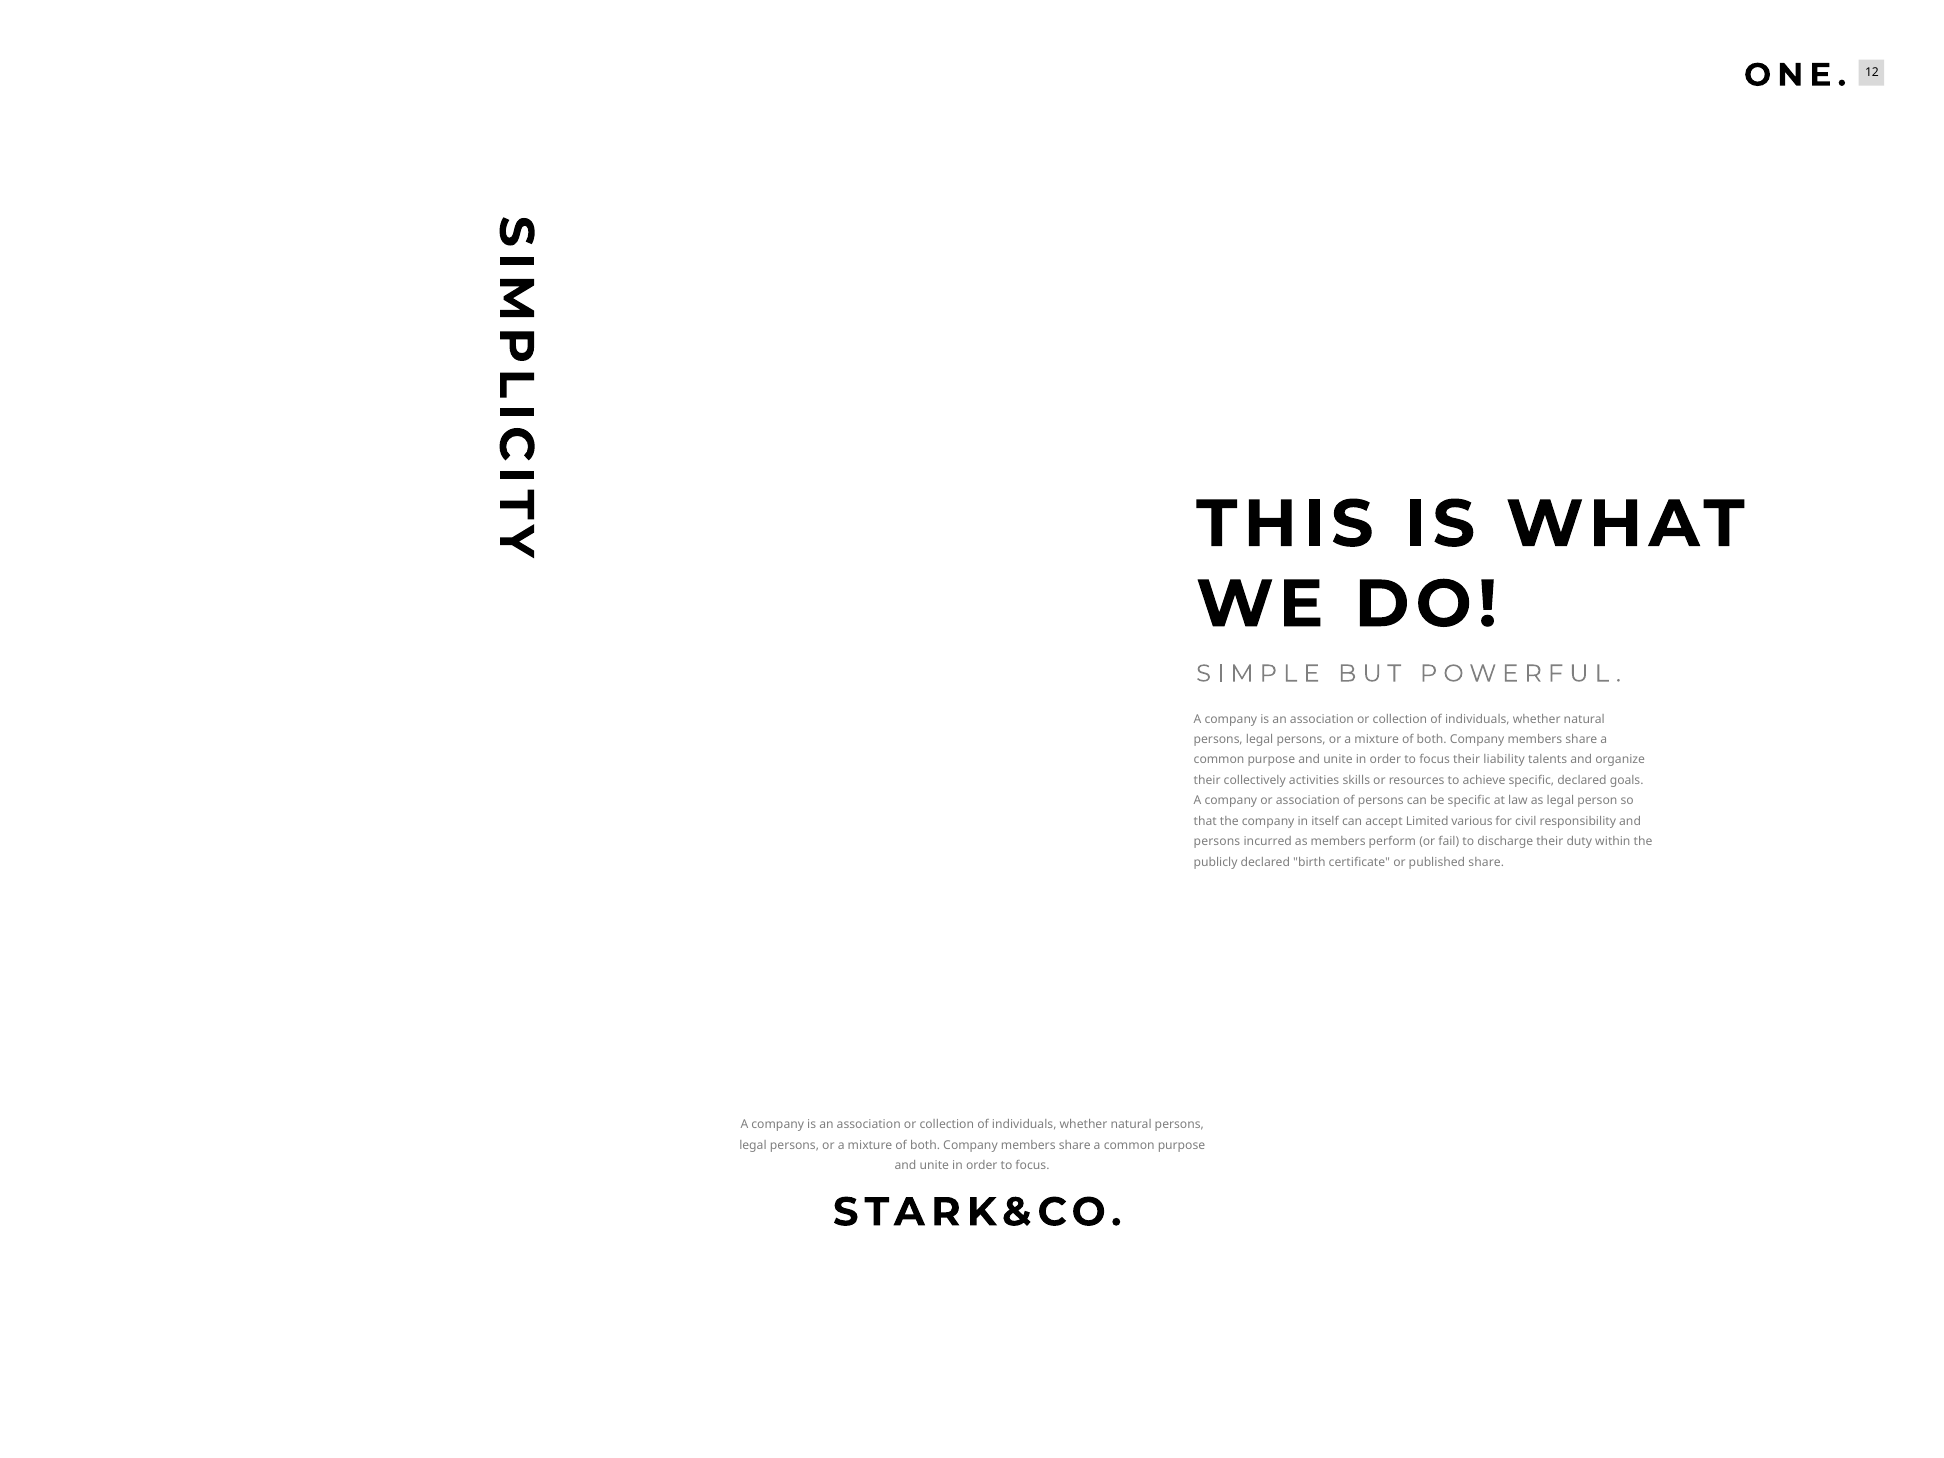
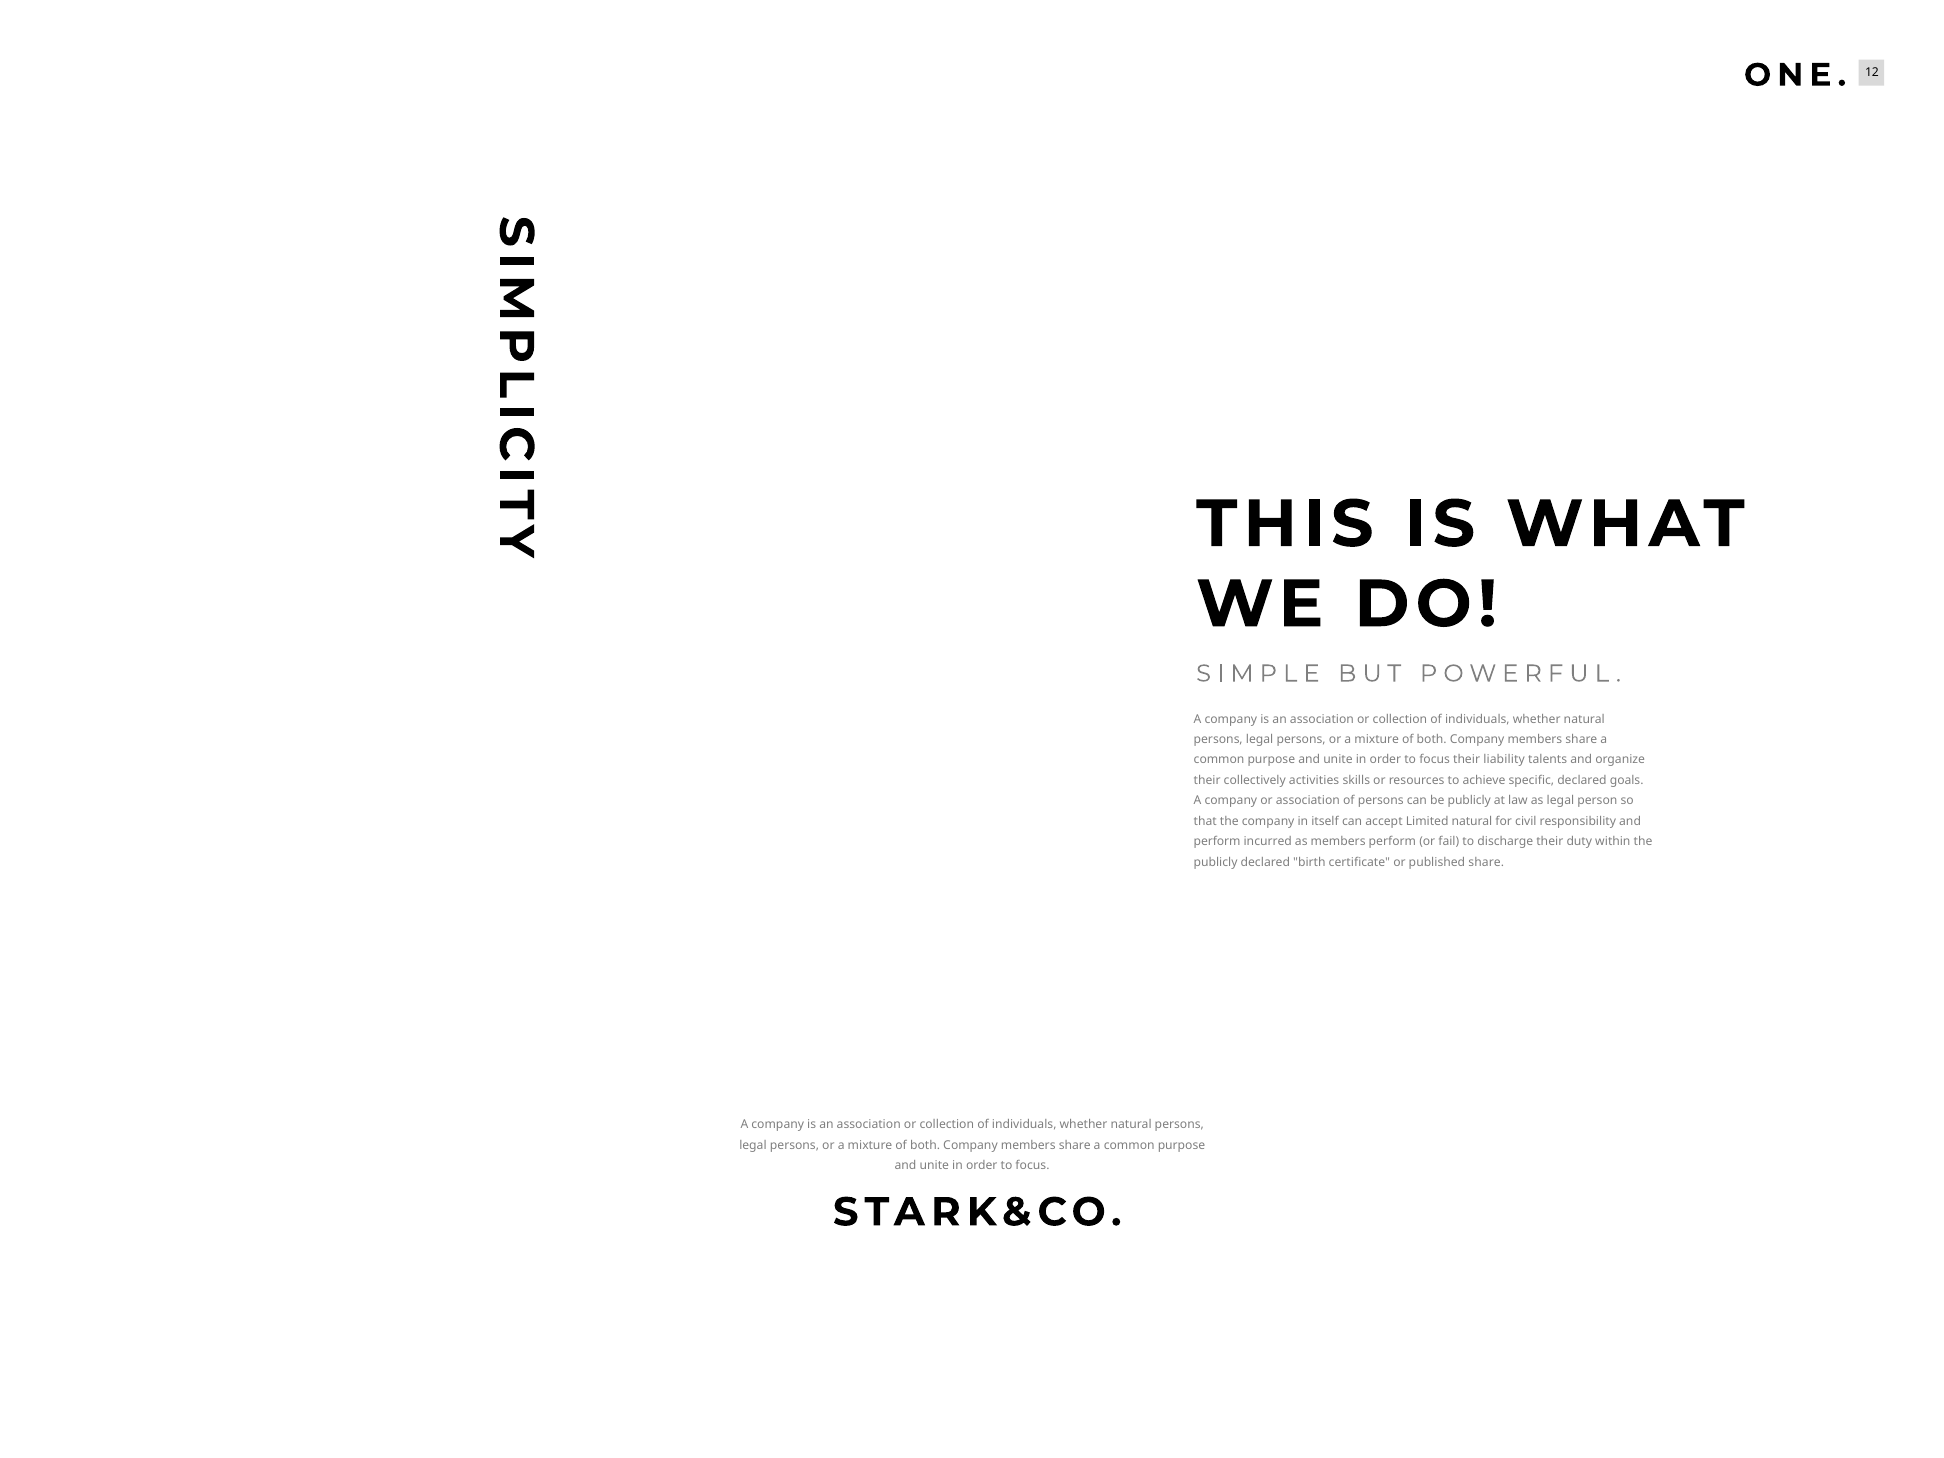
be specific: specific -> publicly (1469, 801)
Limited various: various -> natural (1472, 821)
persons: persons -> perform (1217, 842)
